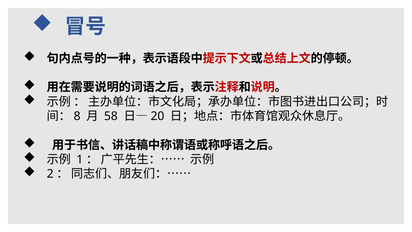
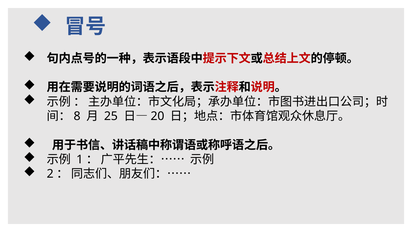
58: 58 -> 25 (111, 116)
